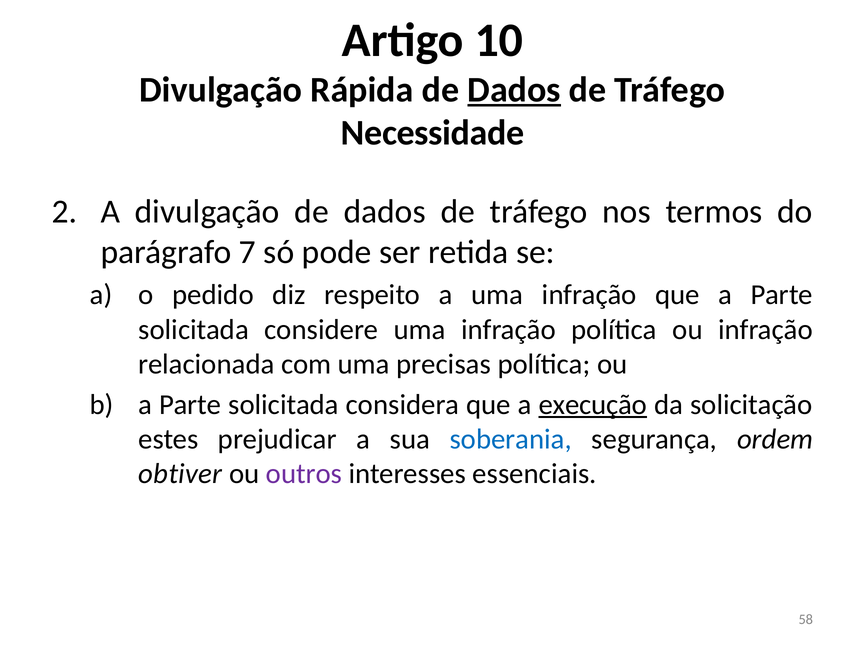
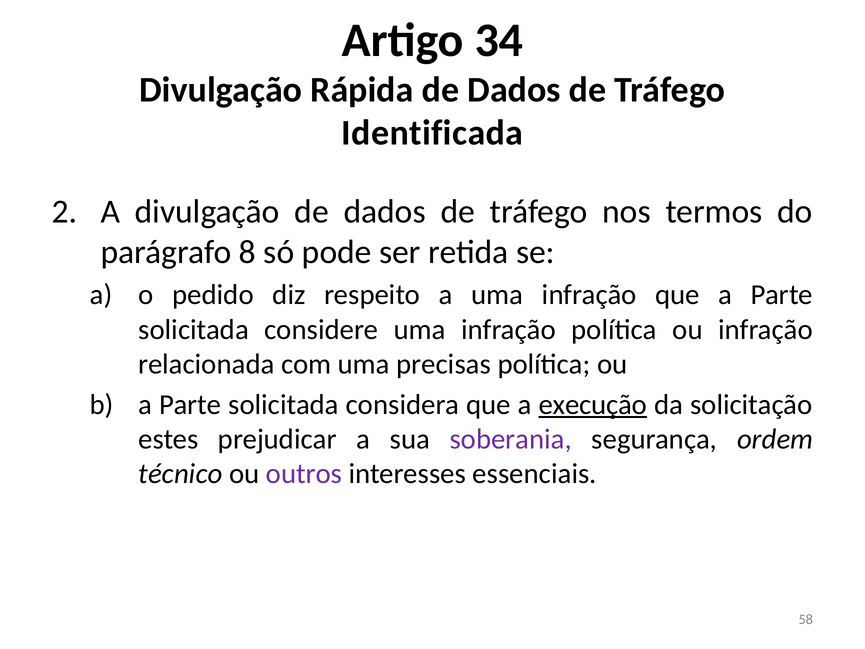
10: 10 -> 34 (499, 40)
Dados underline: present -> none (514, 90)
Necessidade: Necessidade -> Identificada (432, 133)
7: 7 -> 8 (247, 252)
soberania colour: blue -> purple (511, 439)
obtiver: obtiver -> técnico (180, 474)
